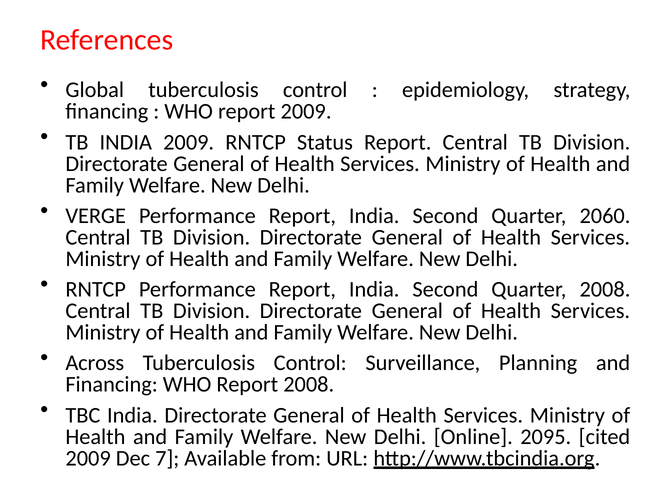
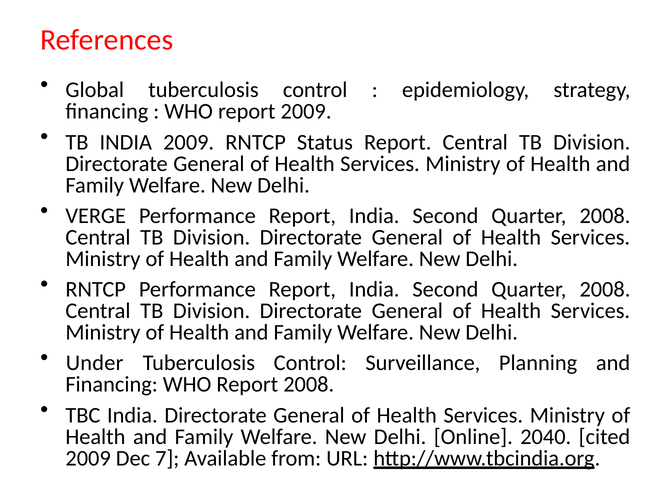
2060: 2060 -> 2008 (605, 216)
Across: Across -> Under (95, 363)
2095: 2095 -> 2040 (546, 437)
